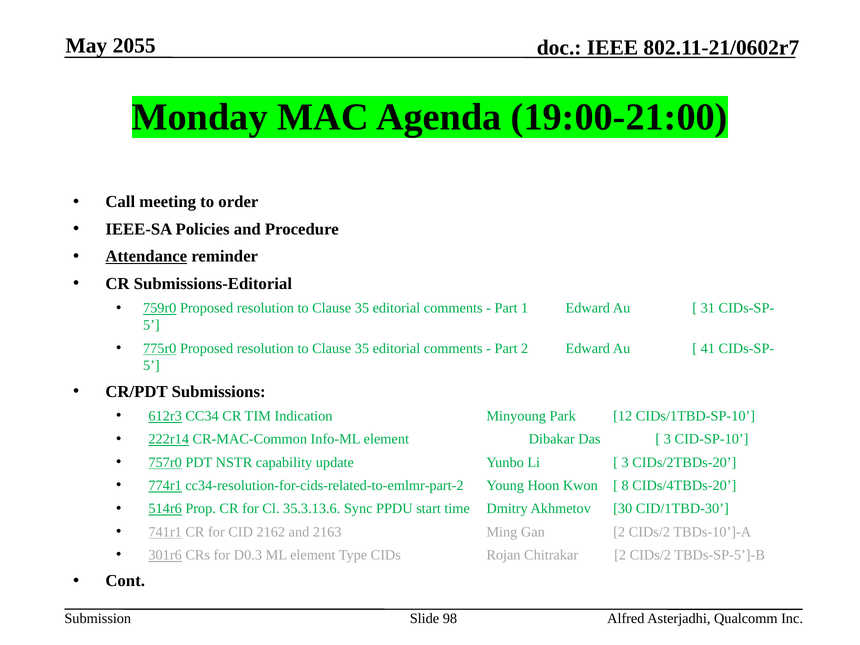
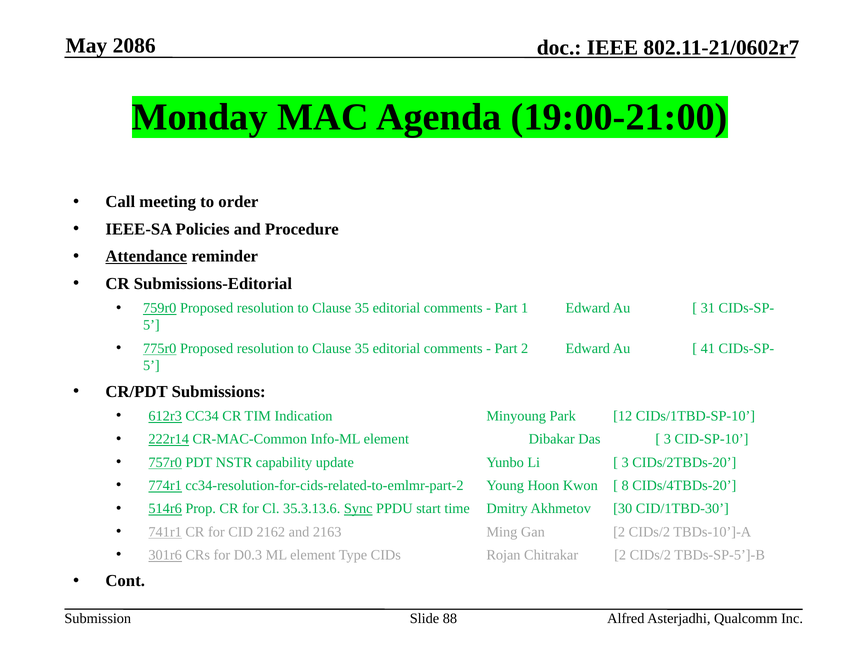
2055: 2055 -> 2086 (134, 46)
Sync underline: none -> present (358, 509)
98: 98 -> 88 (450, 619)
